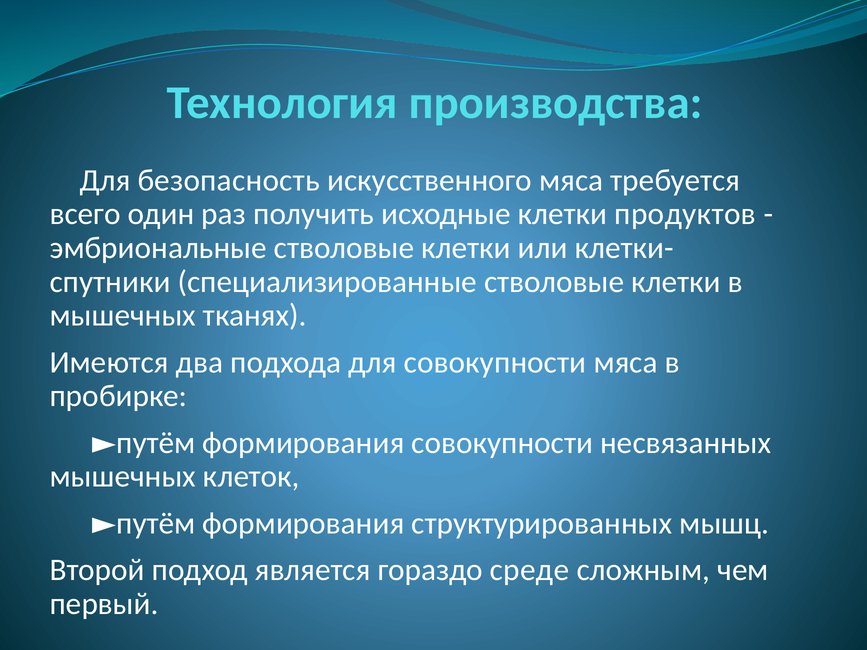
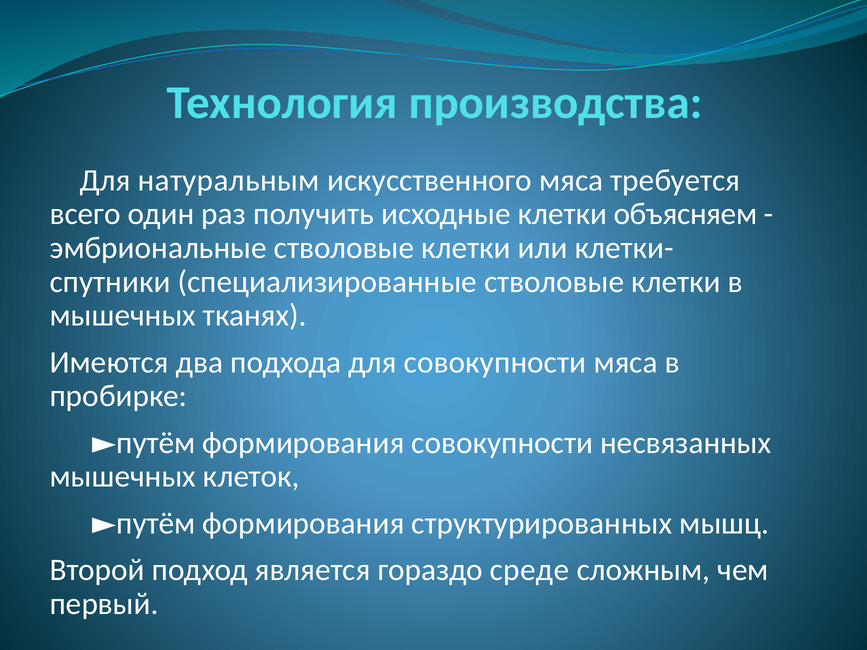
безопасность: безопасность -> натуральным (229, 180)
продуктов: продуктов -> объясняем (685, 214)
